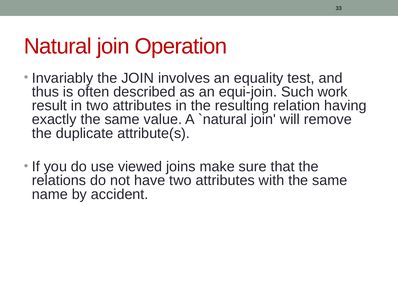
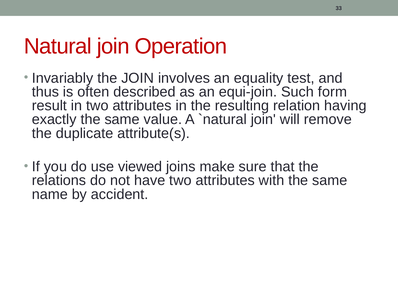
work: work -> form (333, 92)
